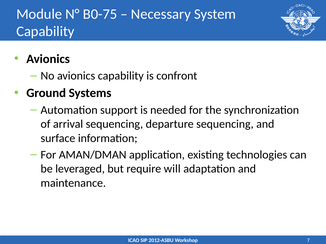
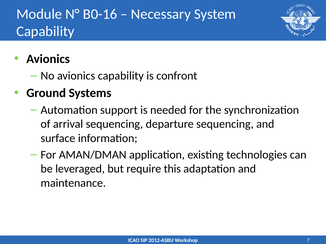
B0-75: B0-75 -> B0-16 (100, 14)
will: will -> this (172, 169)
